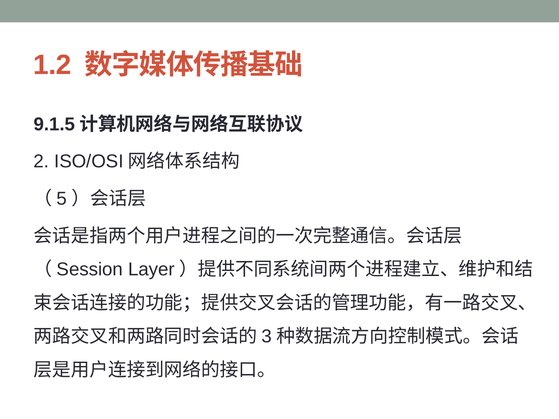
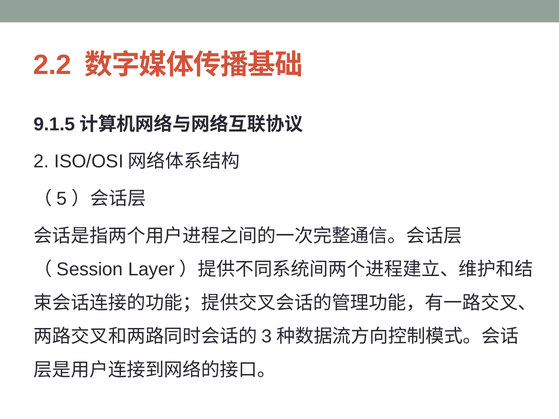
1.2: 1.2 -> 2.2 (52, 65)
